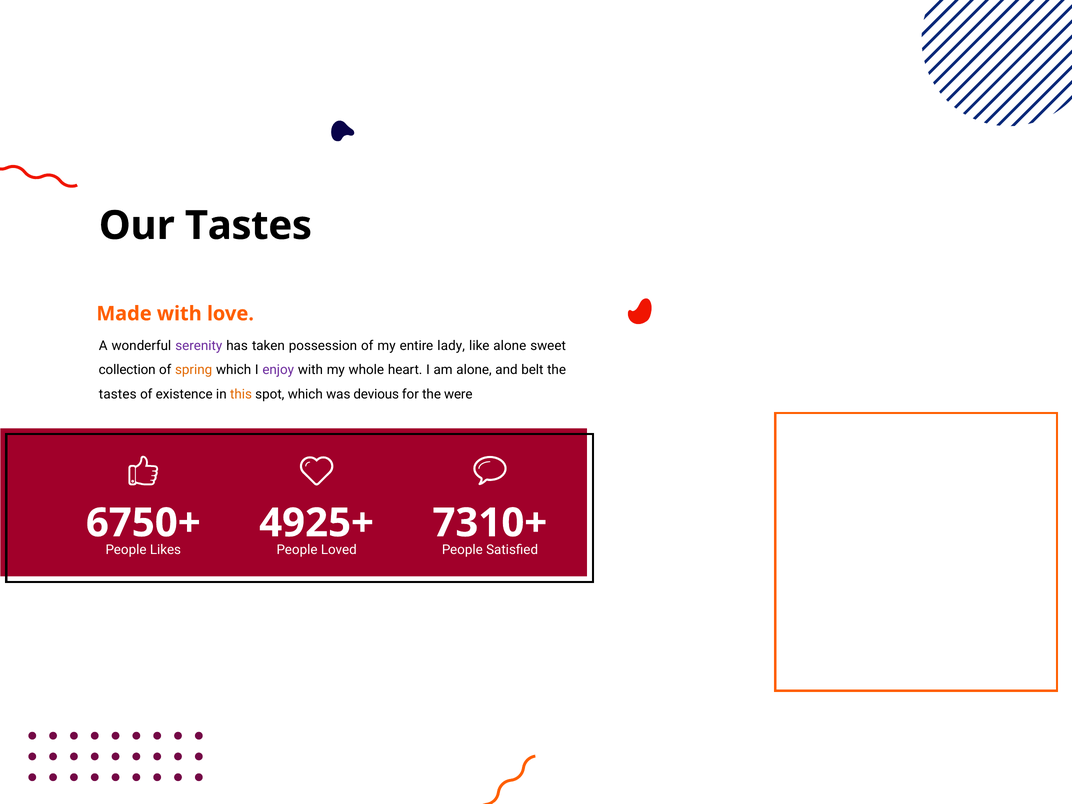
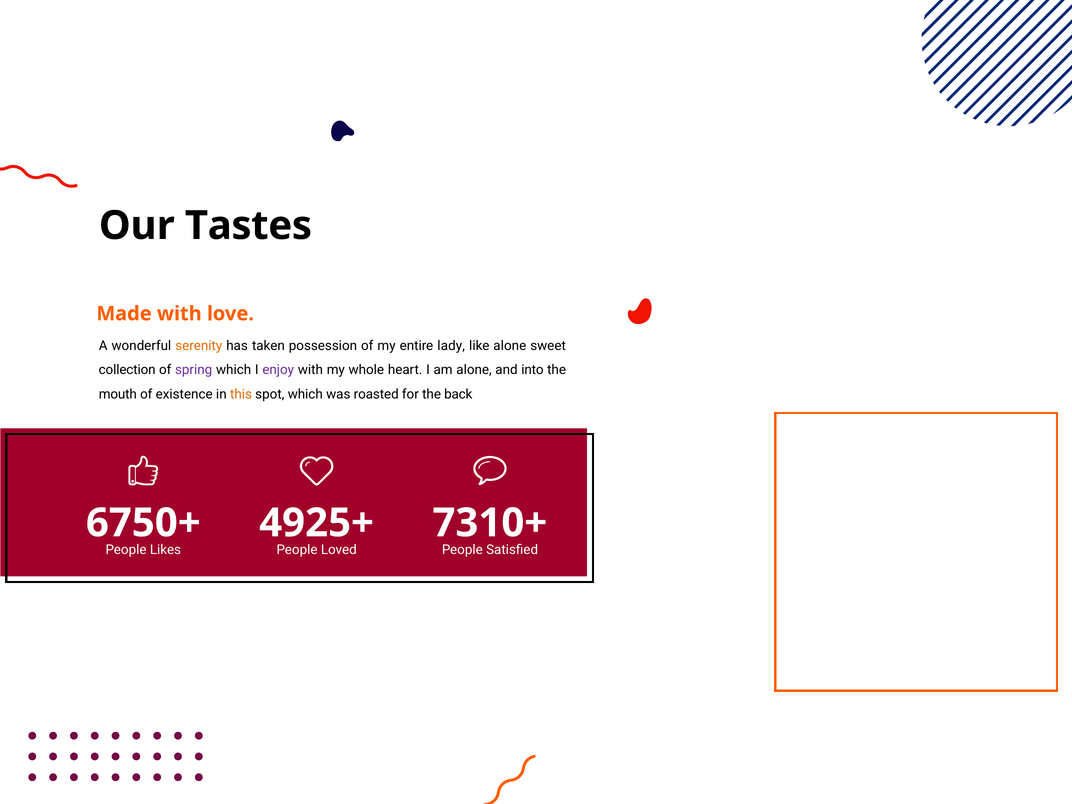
serenity colour: purple -> orange (199, 346)
spring colour: orange -> purple (194, 370)
belt: belt -> into (532, 370)
tastes: tastes -> mouth (118, 394)
devious: devious -> roasted (376, 394)
were: were -> back (458, 394)
